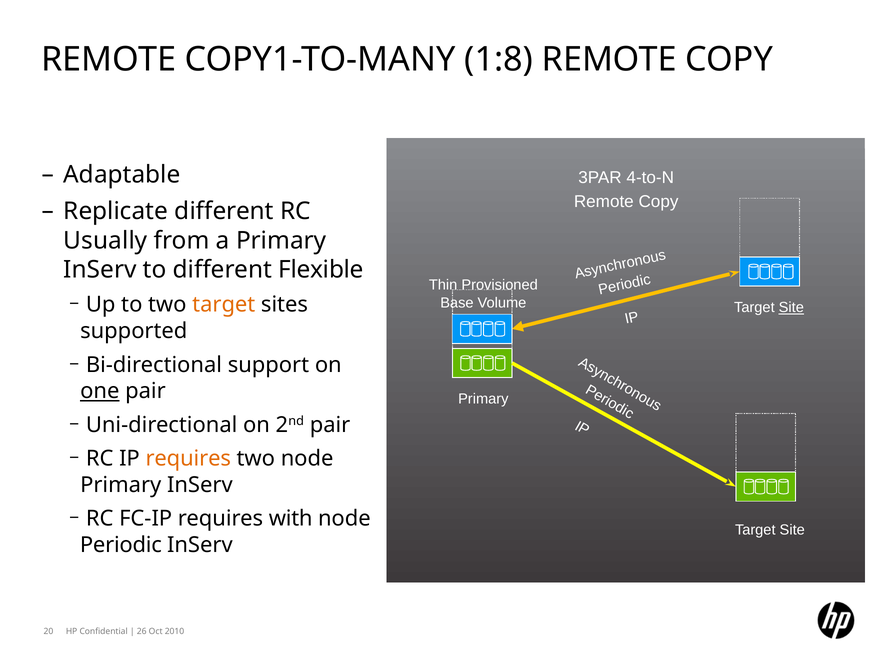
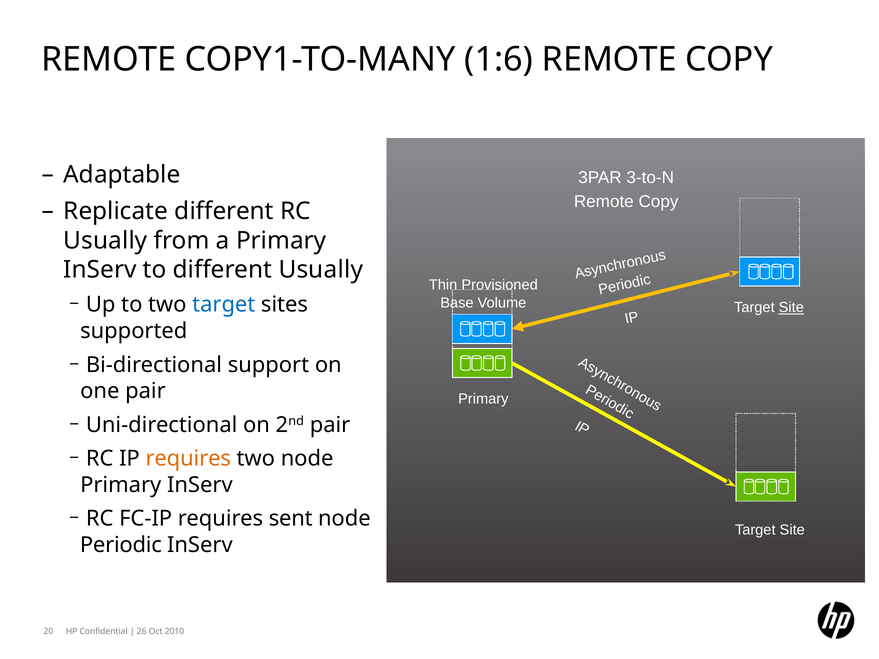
1:8: 1:8 -> 1:6 (499, 59)
4-to-N: 4-to-N -> 3-to-N (650, 178)
different Flexible: Flexible -> Usually (321, 270)
target colour: orange -> blue (224, 305)
one underline: present -> none (100, 391)
with: with -> sent (291, 519)
